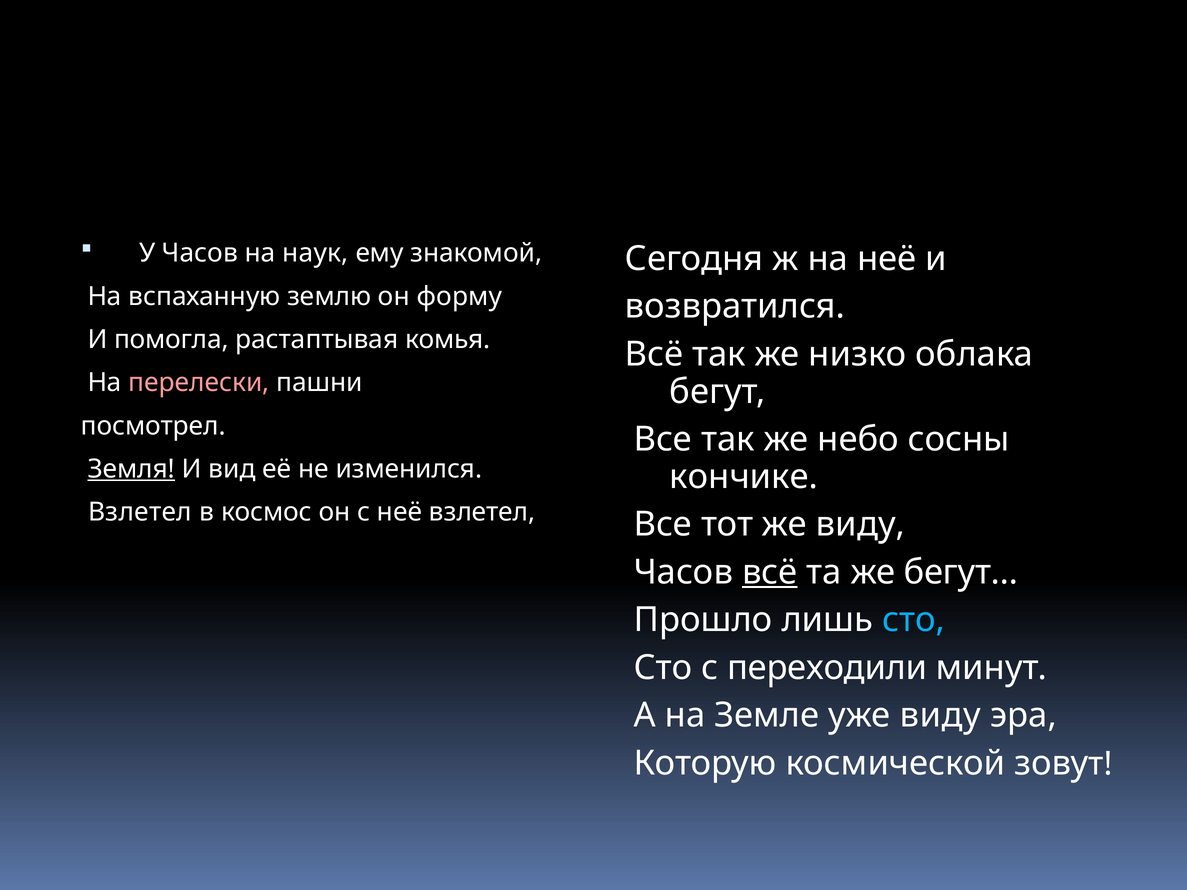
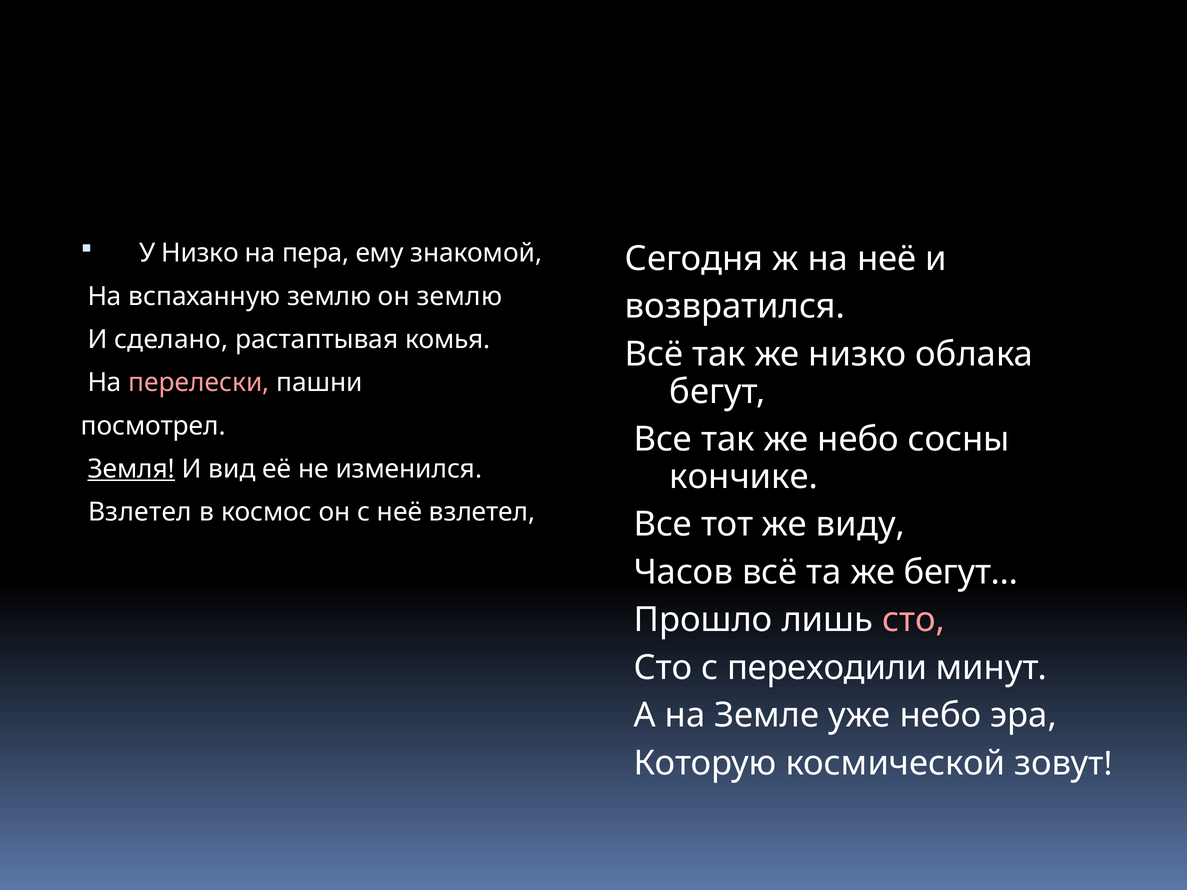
У Часов: Часов -> Низко (200, 253)
наук: наук -> пера (316, 253)
он форму: форму -> землю (459, 297)
помогла: помогла -> сделано (171, 340)
всё underline: present -> none (770, 572)
сто colour: light blue -> pink (913, 620)
уже виду: виду -> небо (940, 716)
